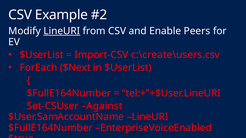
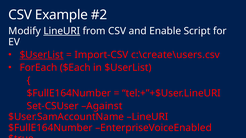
Peers: Peers -> Script (197, 31)
$UserList underline: none -> present (42, 55)
$Next: $Next -> $Each (75, 68)
